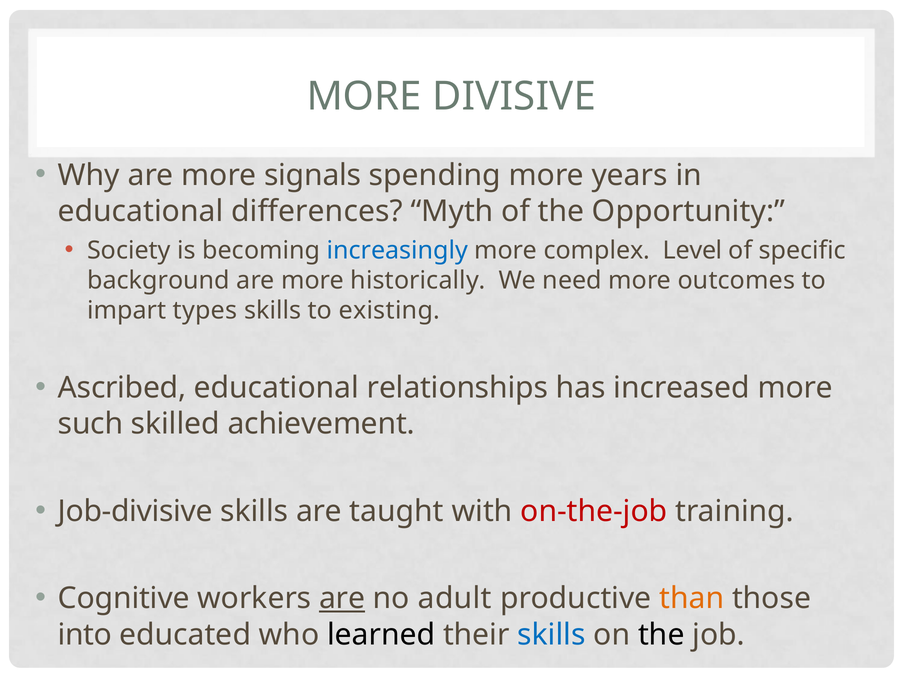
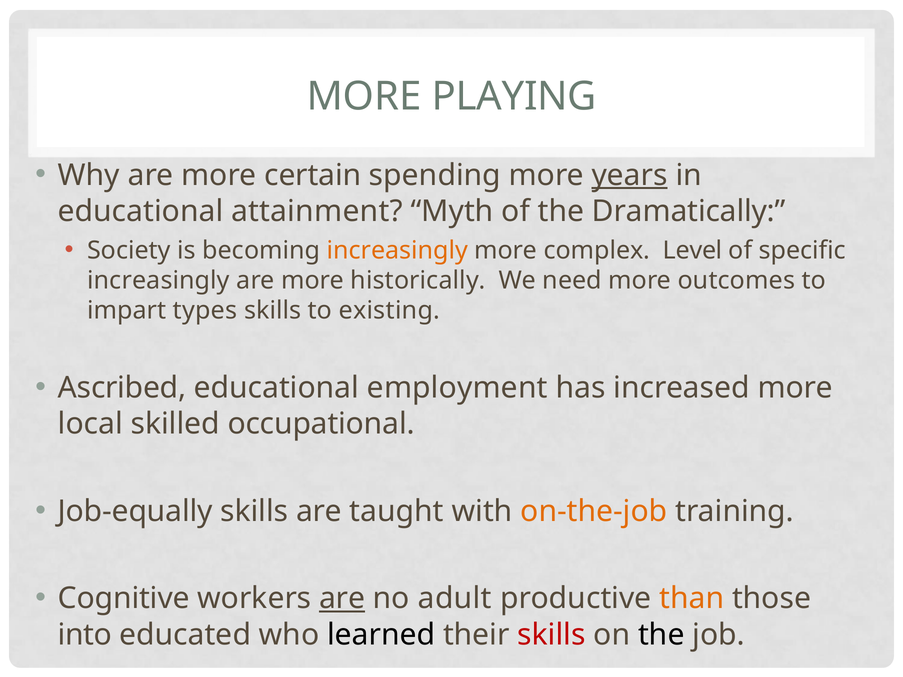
DIVISIVE: DIVISIVE -> PLAYING (514, 97)
signals: signals -> certain (313, 175)
years underline: none -> present (630, 175)
differences: differences -> attainment (317, 211)
Opportunity: Opportunity -> Dramatically (689, 211)
increasingly colour: blue -> orange (397, 250)
background: background -> increasingly (159, 280)
relationships: relationships -> employment (457, 388)
such: such -> local (90, 424)
achievement: achievement -> occupational (321, 424)
Job-divisive: Job-divisive -> Job-equally (135, 511)
on-the-job colour: red -> orange (594, 511)
skills colour: blue -> red (552, 635)
